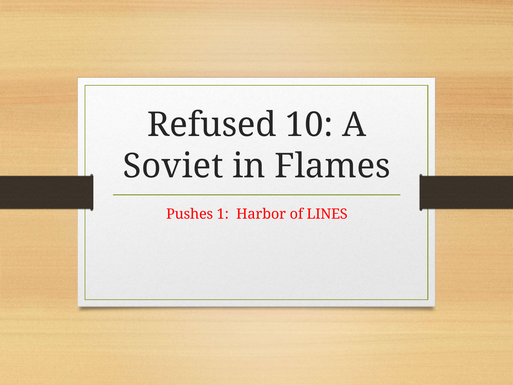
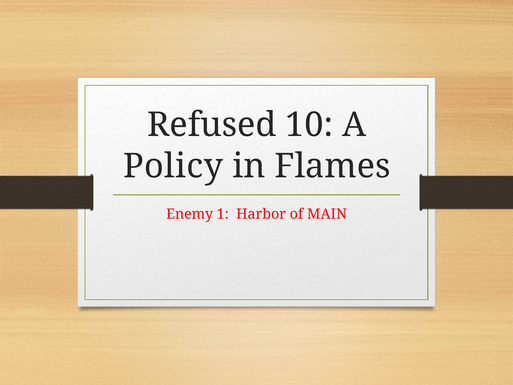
Soviet: Soviet -> Policy (173, 166)
Pushes: Pushes -> Enemy (190, 214)
LINES: LINES -> MAIN (327, 214)
